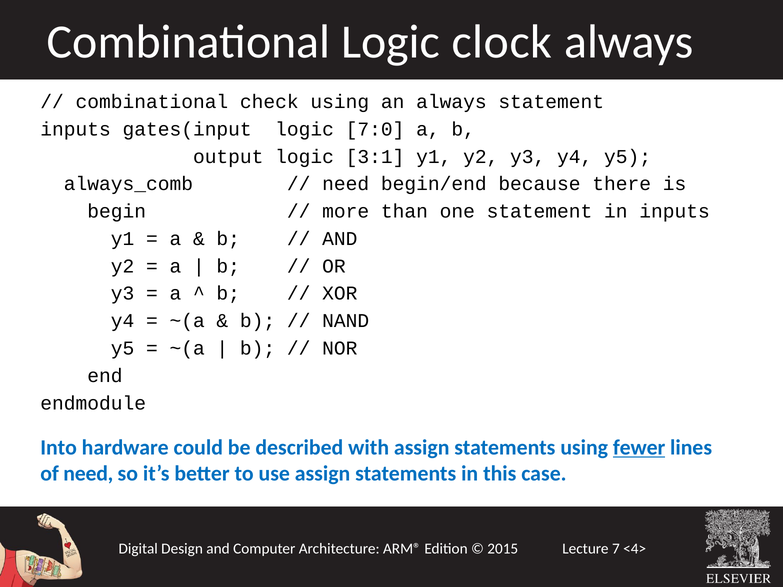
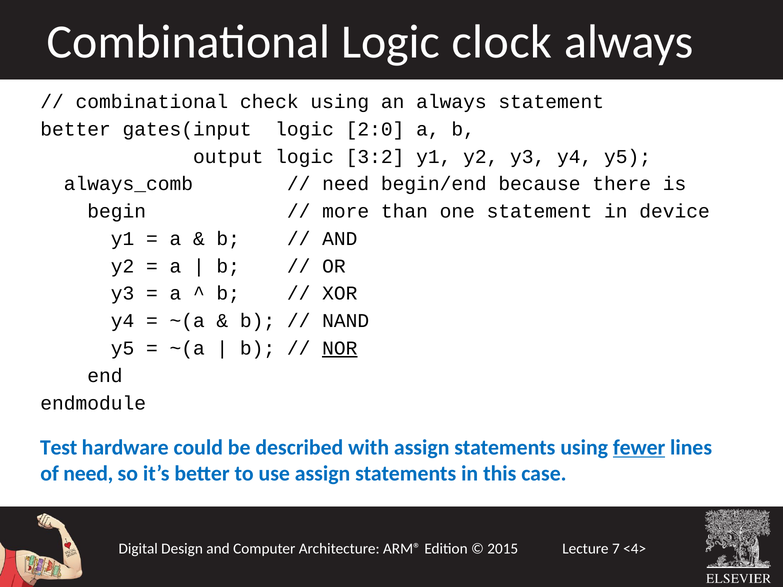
inputs: inputs -> better (76, 129)
7:0: 7:0 -> 2:0 (375, 129)
3:1: 3:1 -> 3:2 (375, 157)
in inputs: inputs -> device (675, 211)
NOR underline: none -> present (340, 348)
Into: Into -> Test (59, 448)
